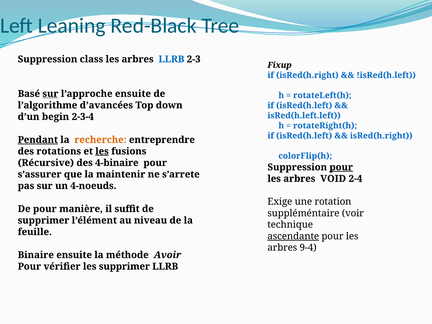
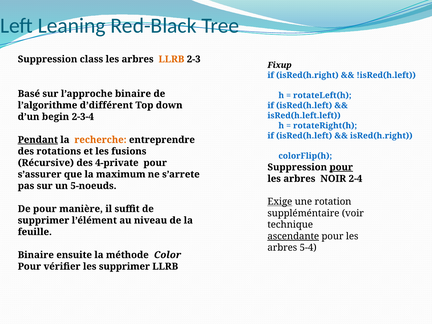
LLRB colour: blue -> orange (171, 59)
sur underline: present -> none (50, 94)
l’approche ensuite: ensuite -> binaire (133, 94)
d’avancées: d’avancées -> d’différent (106, 105)
les underline: present -> none (102, 151)
4-binaire: 4-binaire -> 4-private (117, 163)
maintenir: maintenir -> maximum (121, 174)
VOID: VOID -> NOIR (333, 179)
4-noeuds: 4-noeuds -> 5-noeuds (93, 186)
Exige underline: none -> present (280, 202)
9-4: 9-4 -> 5-4 (308, 248)
Avoir: Avoir -> Color (168, 255)
